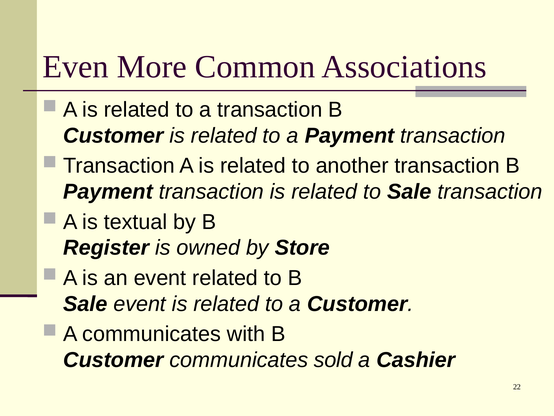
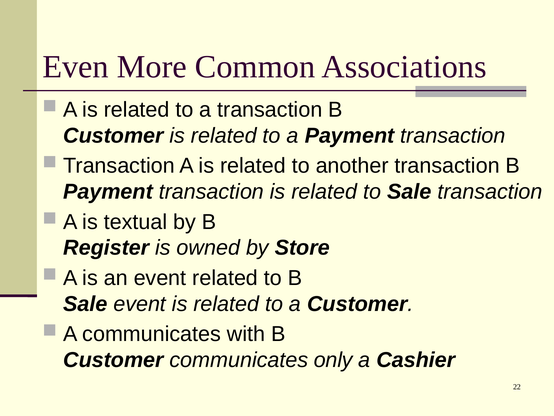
sold: sold -> only (333, 360)
